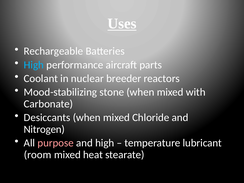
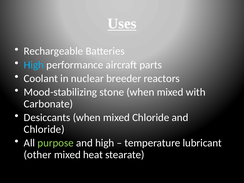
Nitrogen: Nitrogen -> Chloride (44, 129)
purpose colour: pink -> light green (56, 143)
room: room -> other (38, 155)
